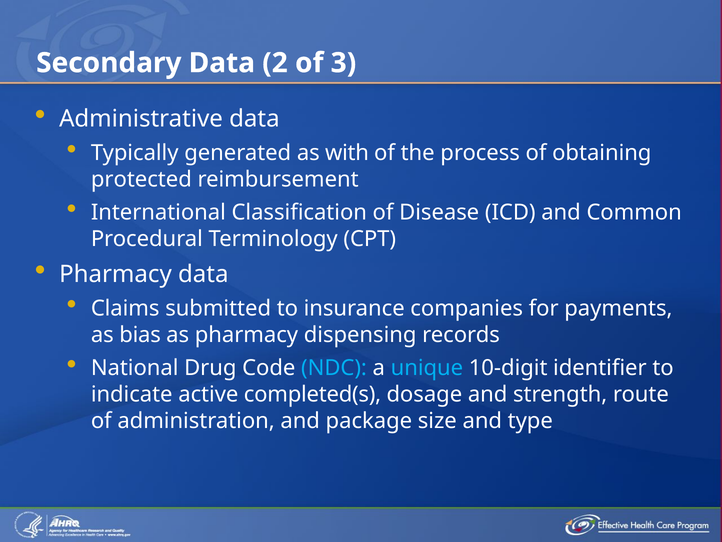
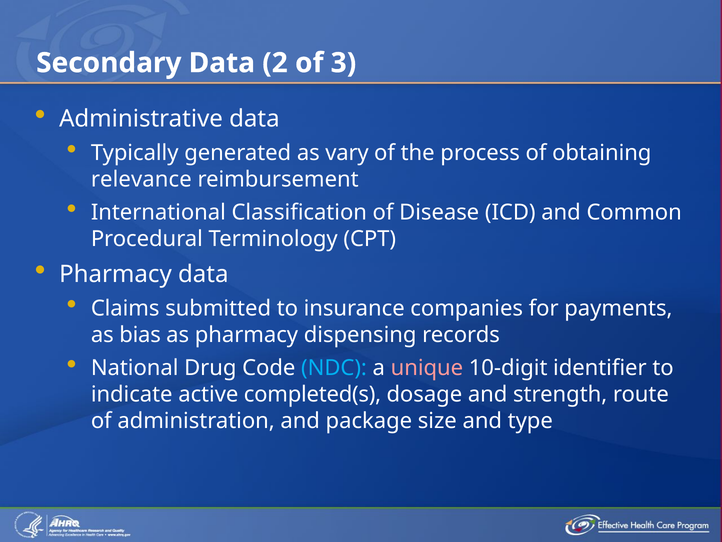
with: with -> vary (347, 153)
protected: protected -> relevance (141, 179)
unique colour: light blue -> pink (427, 368)
